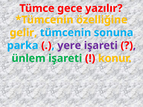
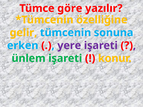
gece: gece -> göre (70, 8)
parka: parka -> erken (23, 46)
